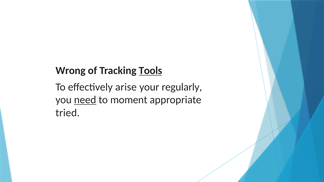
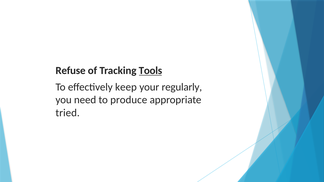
Wrong: Wrong -> Refuse (71, 71)
arise: arise -> keep (126, 87)
need underline: present -> none (85, 100)
moment: moment -> produce (129, 100)
